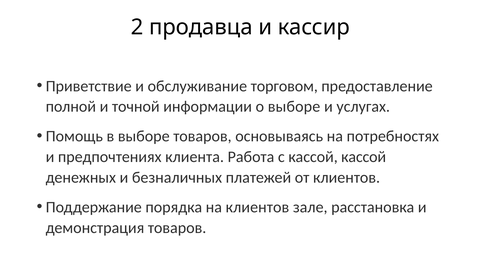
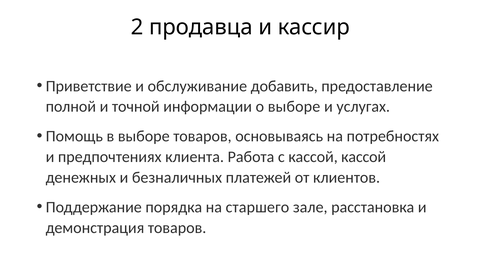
торговом: торговом -> добавить (284, 86)
на клиентов: клиентов -> старшего (257, 207)
